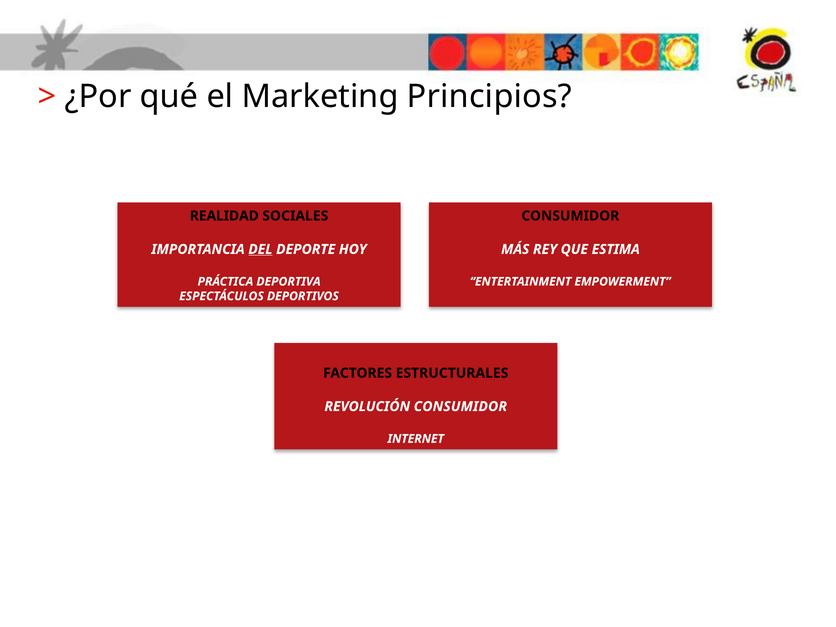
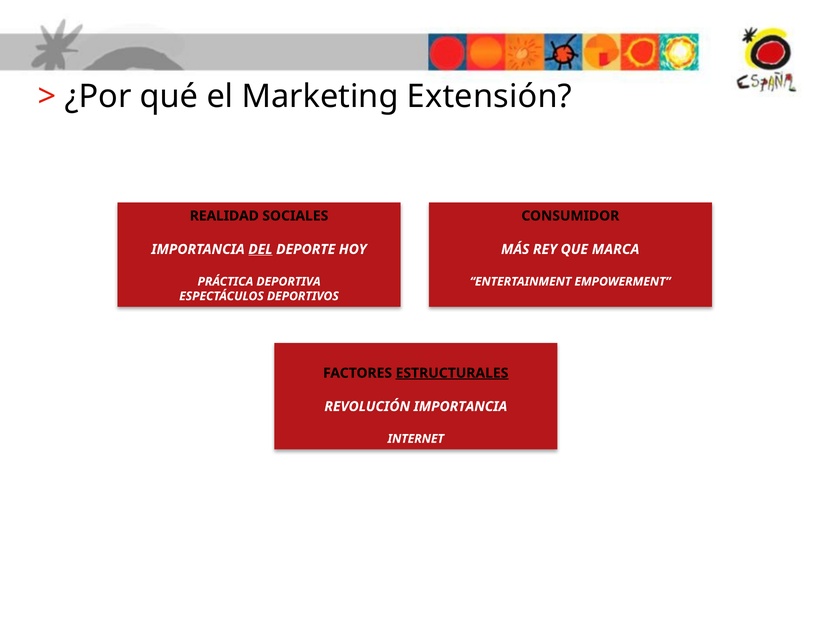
Principios: Principios -> Extensión (489, 97)
ESTIMA: ESTIMA -> MARCA (616, 249)
ESTRUCTURALES underline: none -> present (452, 373)
REVOLUCIÓN CONSUMIDOR: CONSUMIDOR -> IMPORTANCIA (460, 407)
